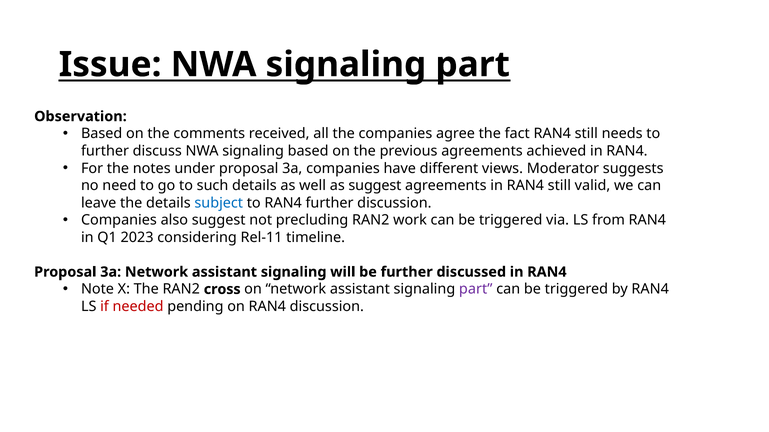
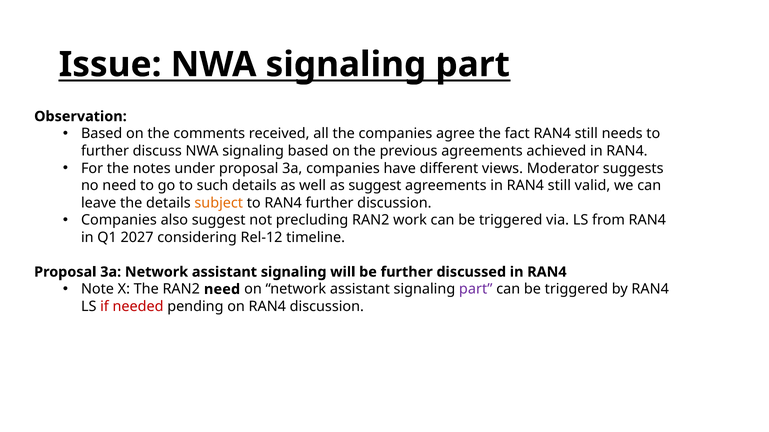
subject colour: blue -> orange (219, 203)
2023: 2023 -> 2027 (137, 238)
Rel-11: Rel-11 -> Rel-12 (262, 238)
RAN2 cross: cross -> need (222, 290)
